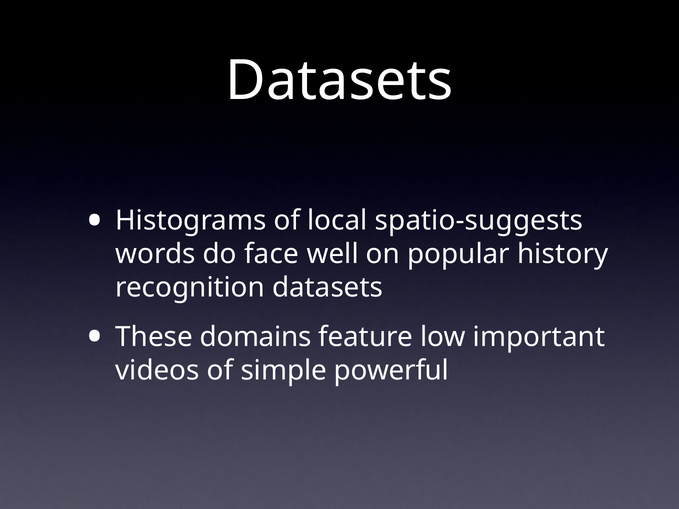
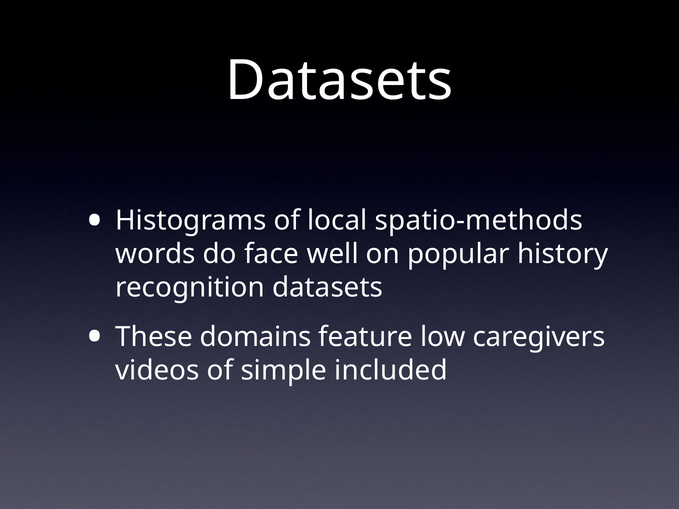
spatio-suggests: spatio-suggests -> spatio-methods (479, 221)
important: important -> caregivers (539, 337)
powerful: powerful -> included (391, 370)
